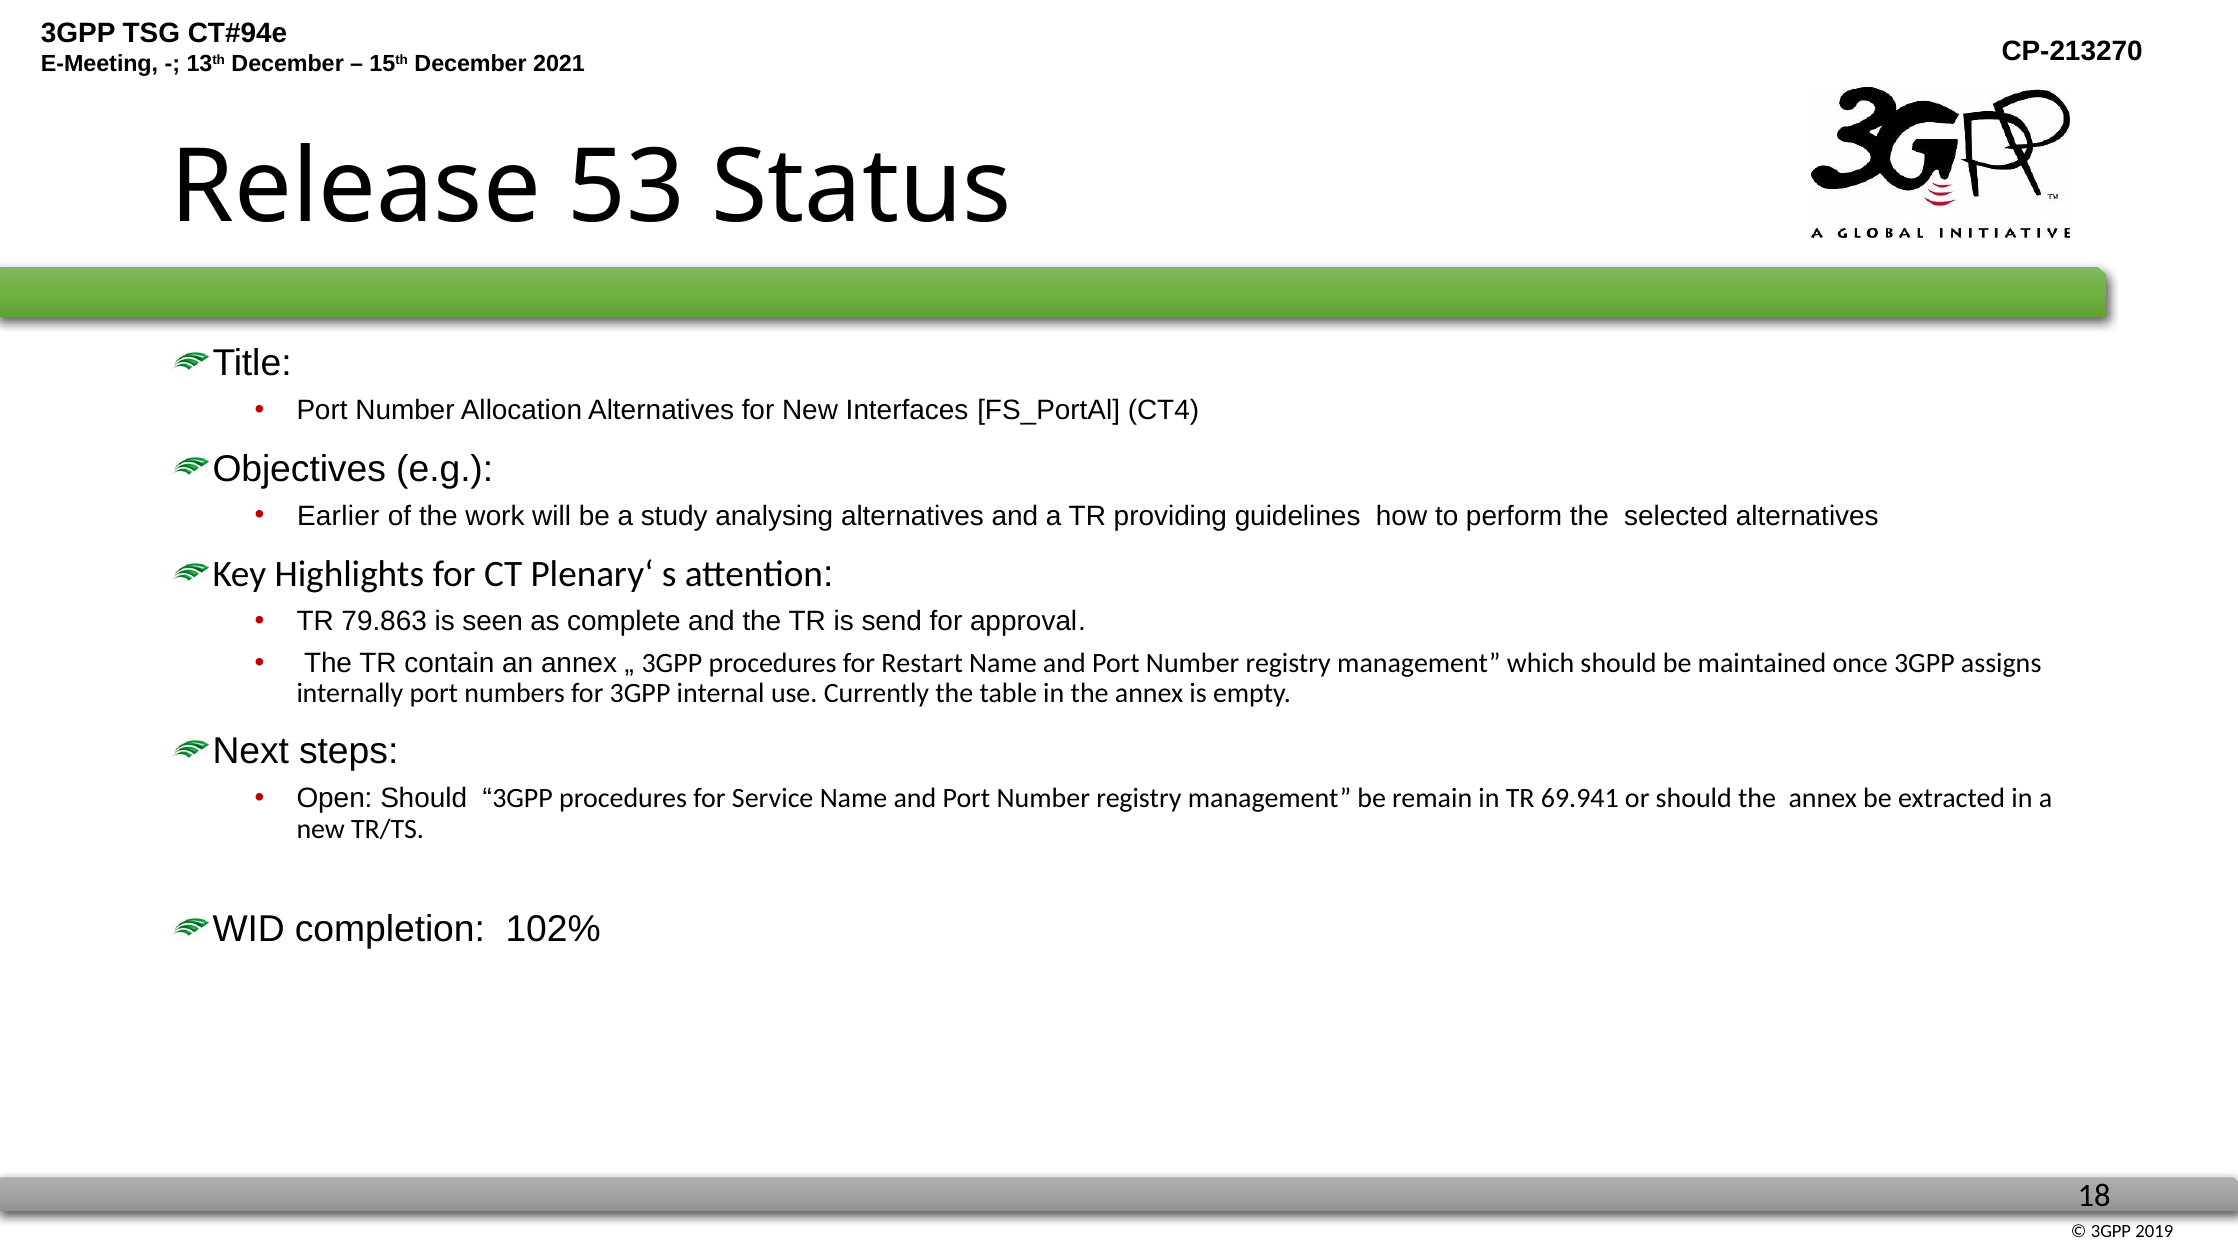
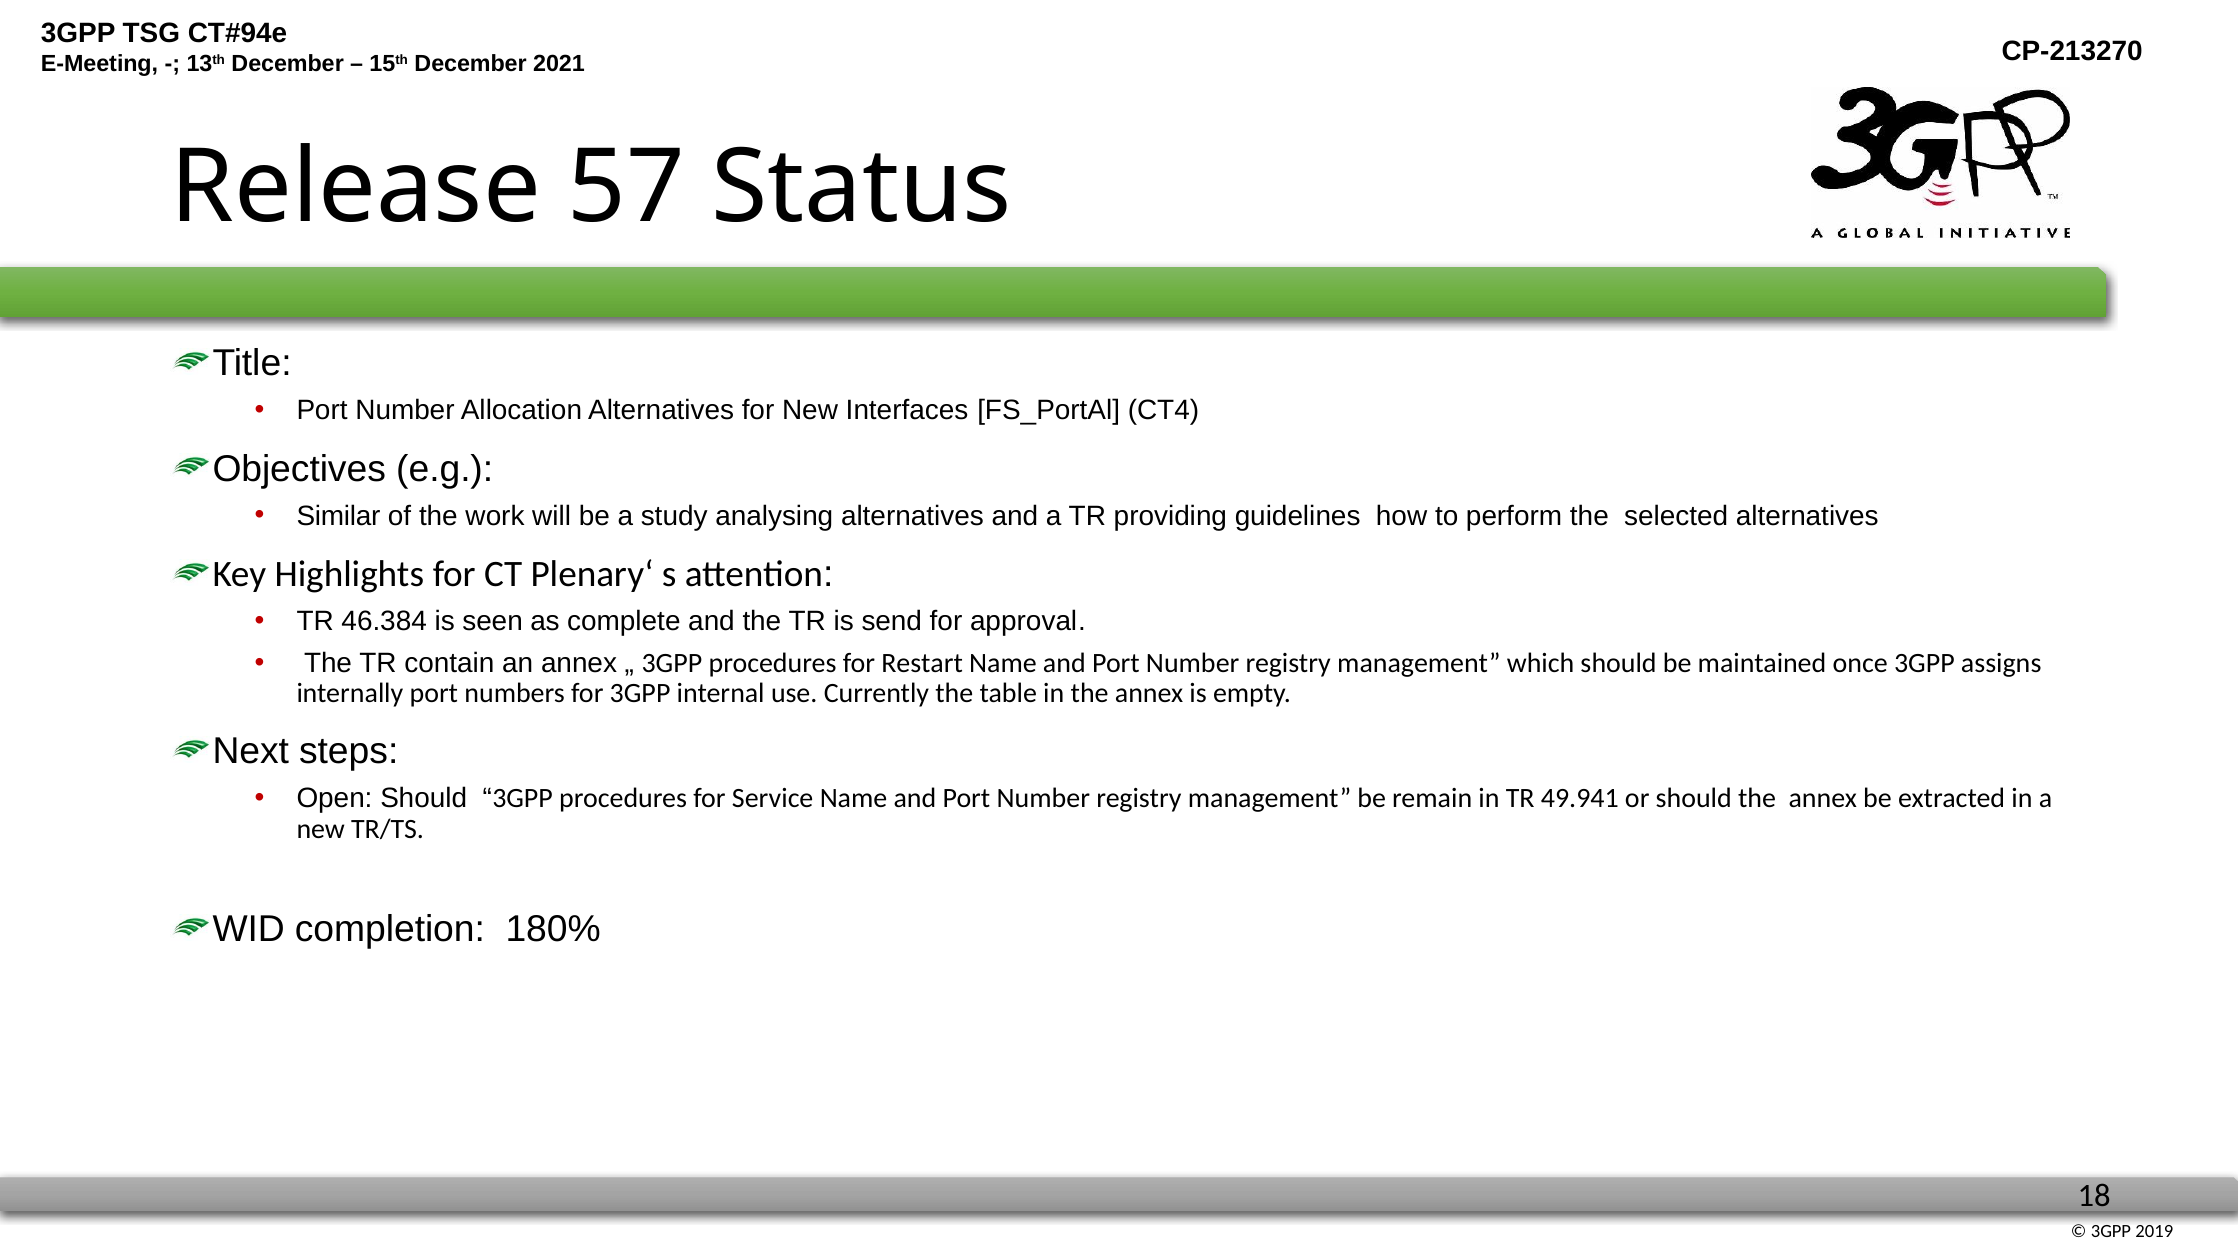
53: 53 -> 57 (626, 188)
Earlier: Earlier -> Similar (338, 516)
79.863: 79.863 -> 46.384 (384, 621)
69.941: 69.941 -> 49.941 (1580, 799)
102%: 102% -> 180% (553, 929)
